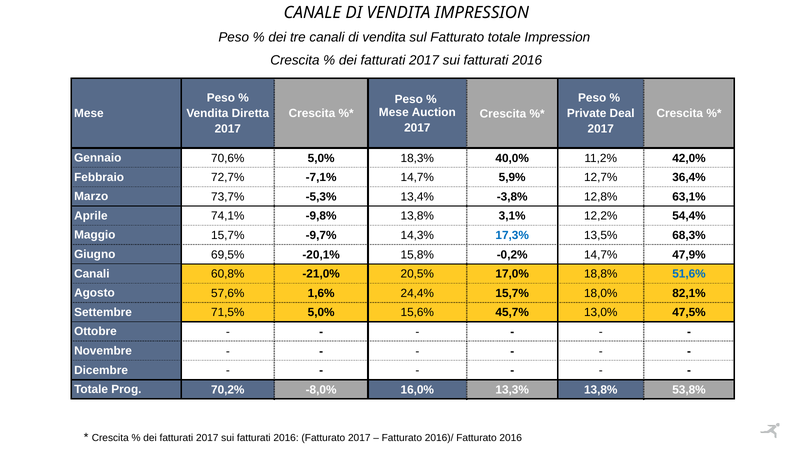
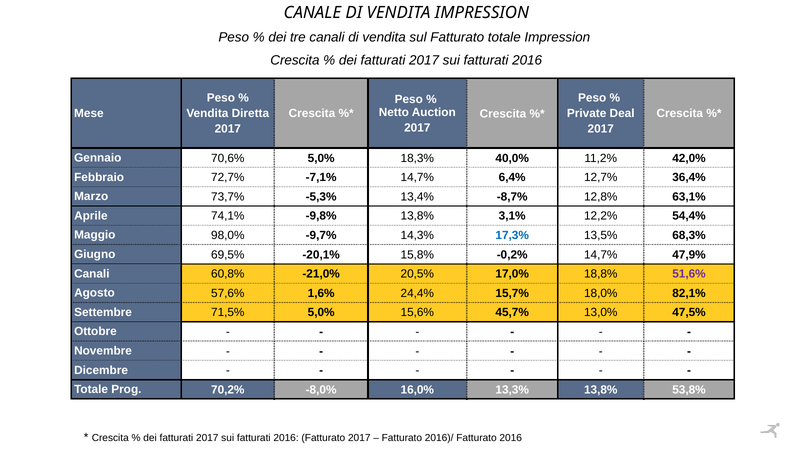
Mese: Mese -> Netto (394, 112)
5,9%: 5,9% -> 6,4% (512, 178)
-3,8%: -3,8% -> -8,7% (512, 197)
Maggio 15,7%: 15,7% -> 98,0% (228, 235)
51,6% colour: blue -> purple (689, 274)
